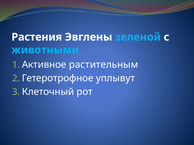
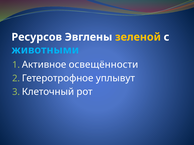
Растения: Растения -> Ресурсов (37, 37)
зеленой colour: light blue -> yellow (138, 37)
растительным: растительным -> освещённости (104, 65)
